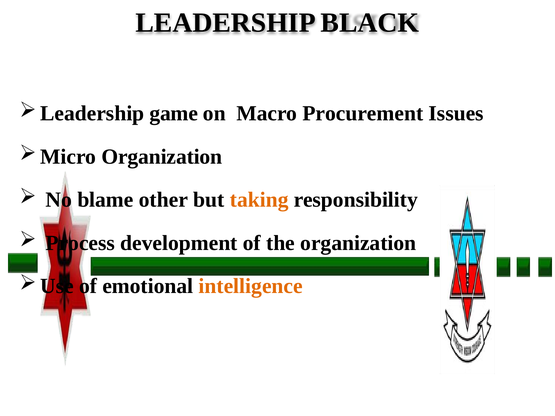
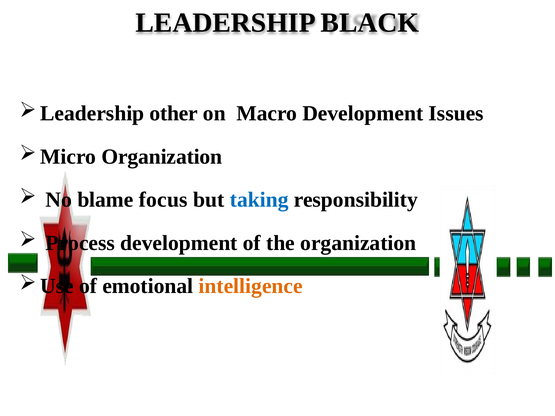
game: game -> other (174, 113)
Macro Procurement: Procurement -> Development (363, 113)
other: other -> focus (163, 200)
taking colour: orange -> blue (259, 200)
